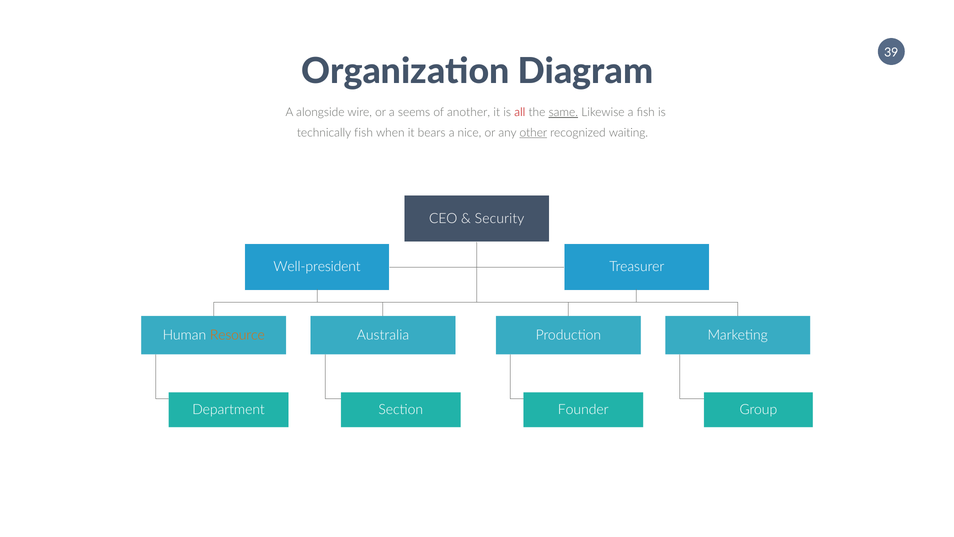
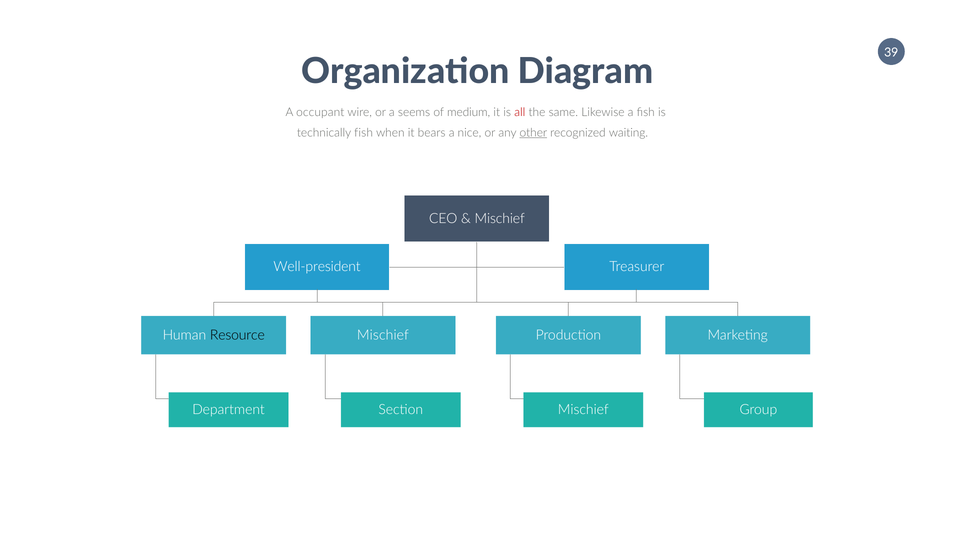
alongside: alongside -> occupant (320, 112)
another: another -> medium (469, 112)
same underline: present -> none (563, 112)
Security: Security -> Mischief (500, 218)
Resource colour: orange -> black (237, 335)
Australia: Australia -> Mischief (383, 335)
Founder: Founder -> Mischief (583, 409)
